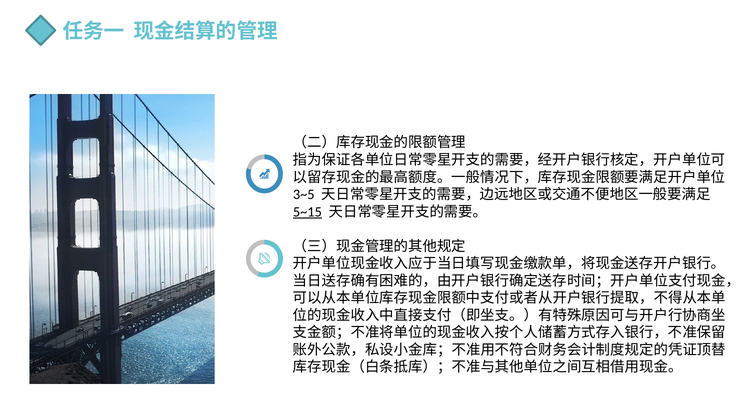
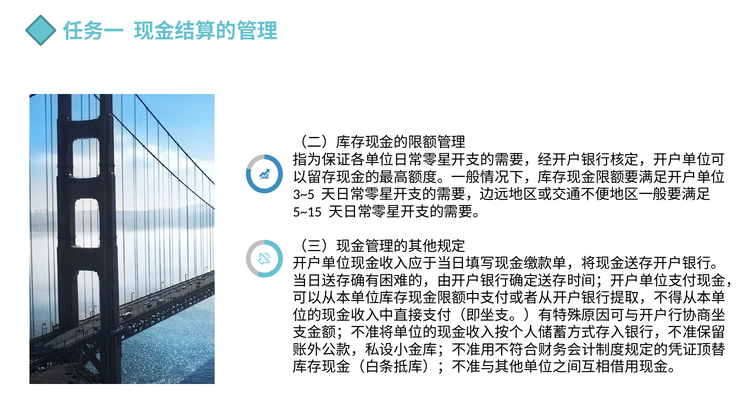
5~15 underline: present -> none (307, 212)
